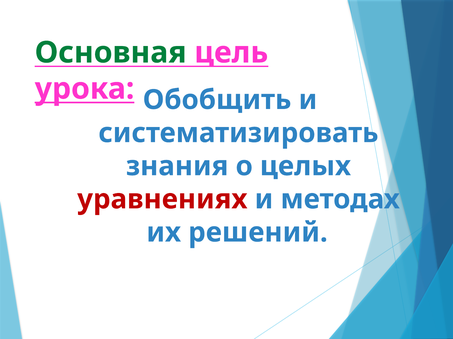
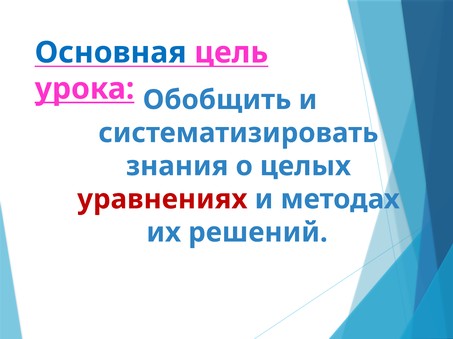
Основная colour: green -> blue (111, 53)
